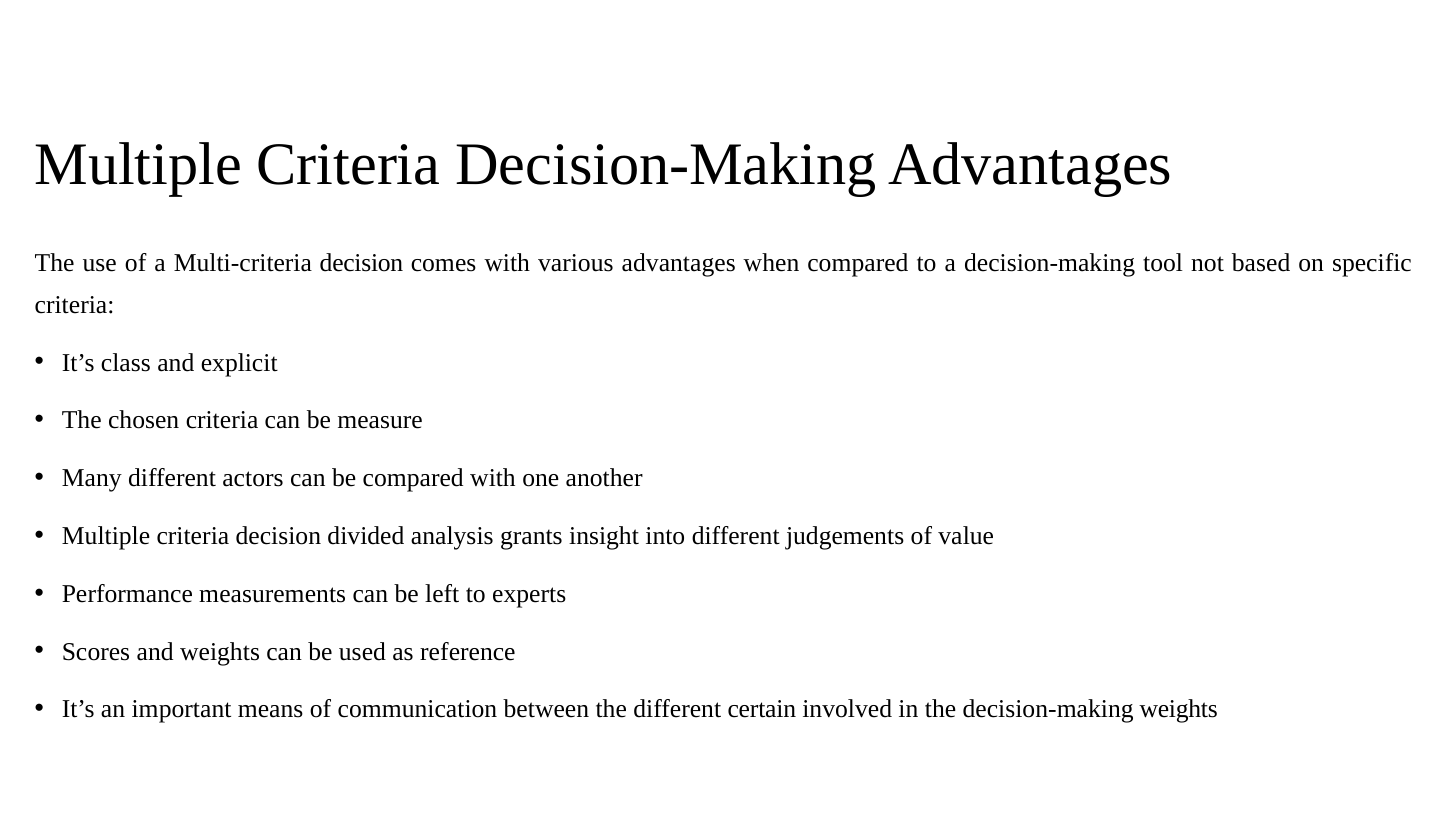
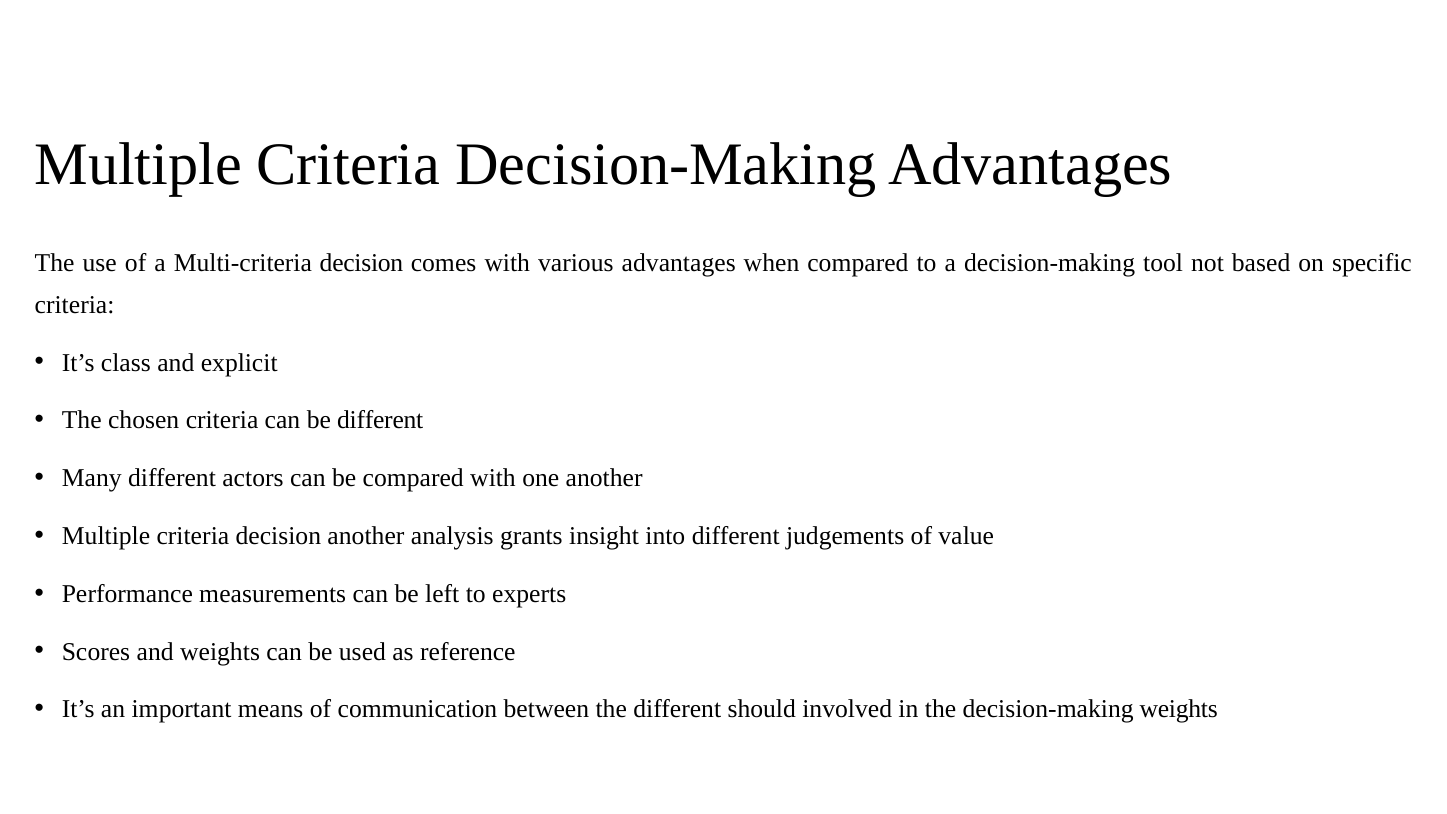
be measure: measure -> different (380, 420)
decision divided: divided -> another (366, 536)
certain: certain -> should (762, 709)
